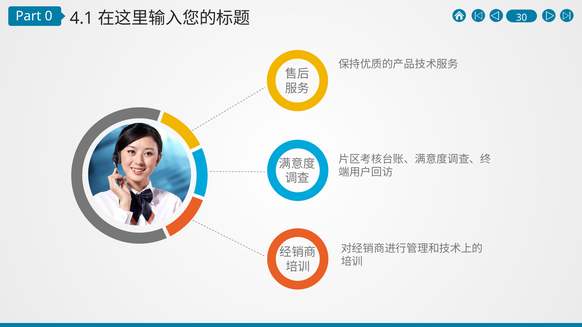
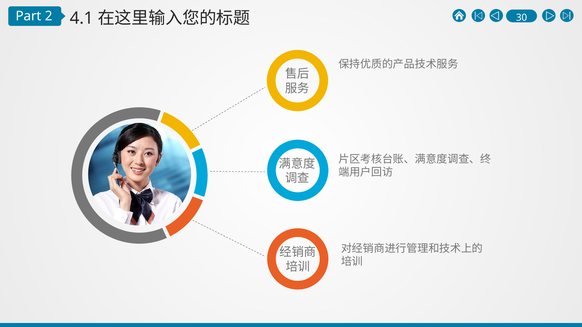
0: 0 -> 2 (49, 16)
